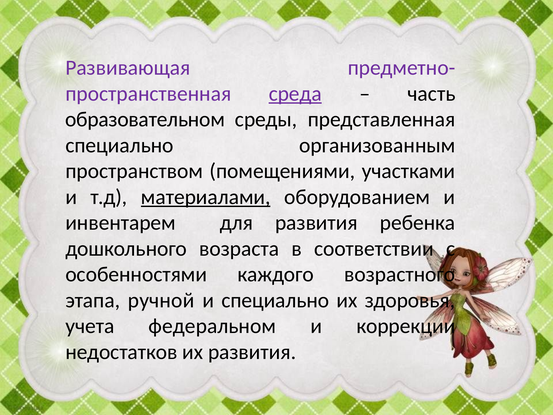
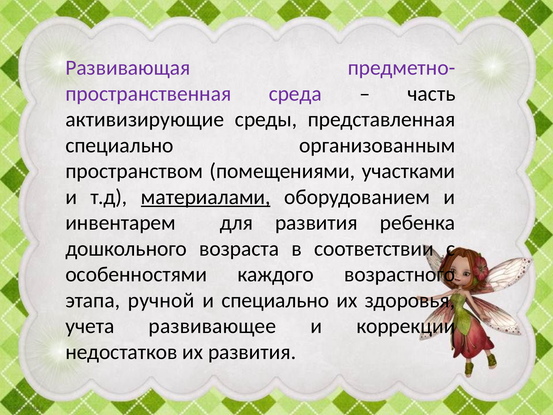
среда underline: present -> none (295, 94)
образовательном: образовательном -> активизирующие (145, 119)
федеральном: федеральном -> развивающее (212, 326)
